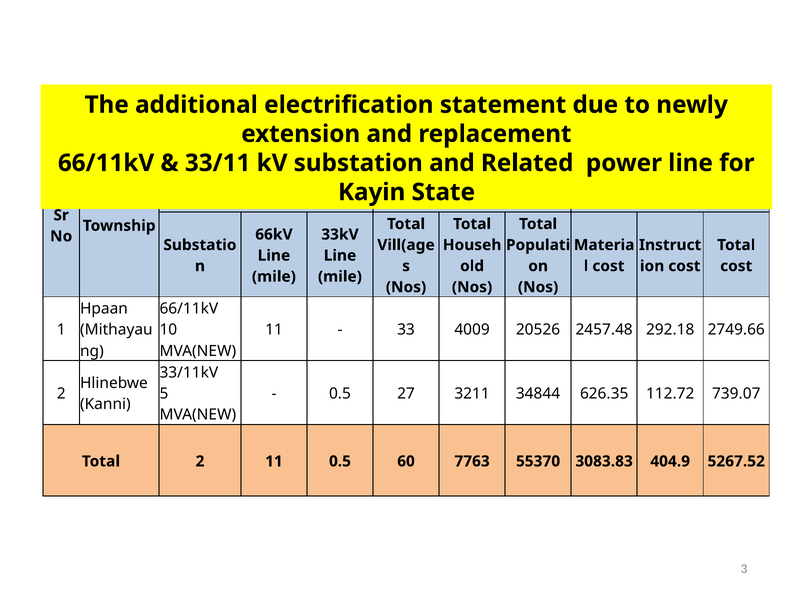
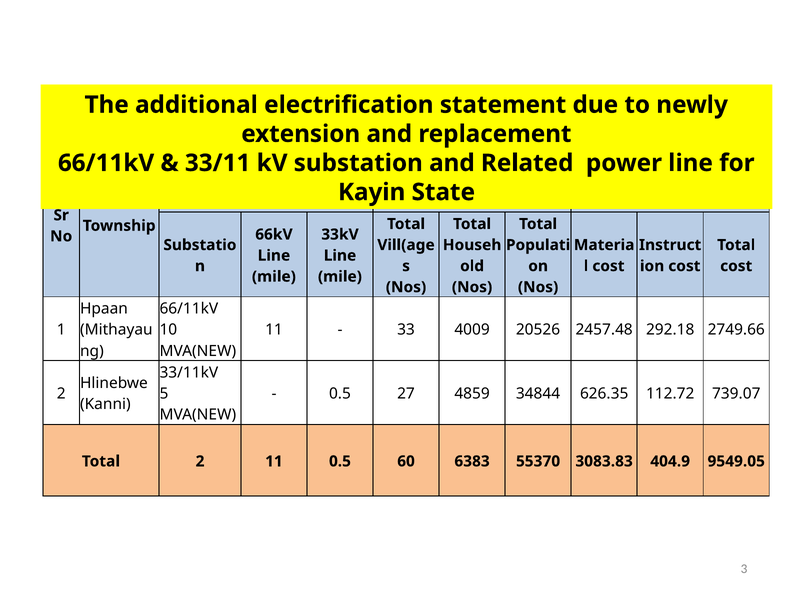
3211: 3211 -> 4859 (472, 394)
7763: 7763 -> 6383 (472, 462)
5267.52: 5267.52 -> 9549.05 (736, 462)
